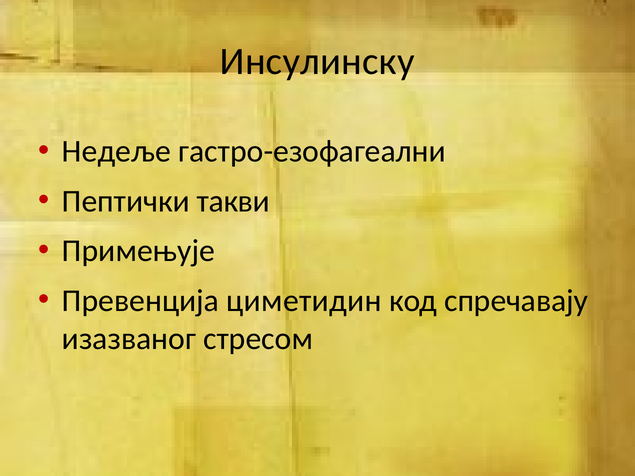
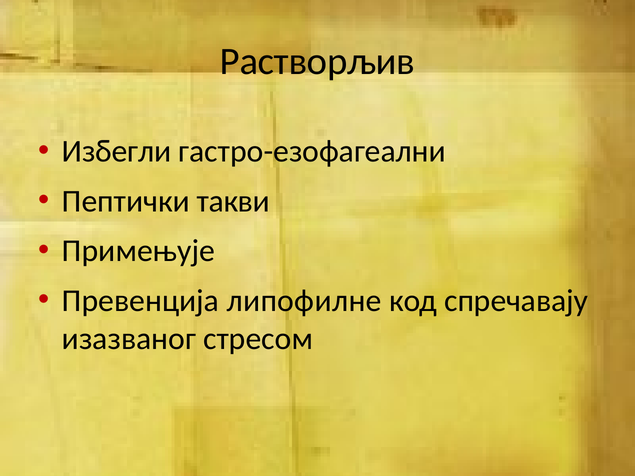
Инсулинску: Инсулинску -> Растворљив (318, 61)
Недеље: Недеље -> Избегли (117, 151)
циметидин: циметидин -> липофилне (304, 301)
